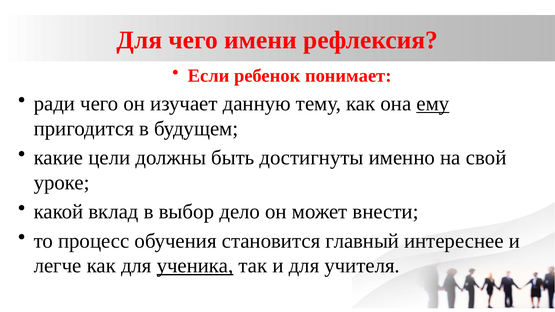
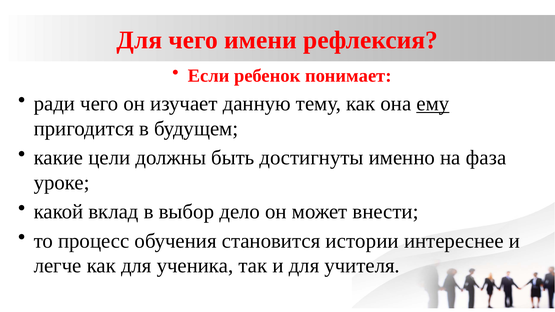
свой: свой -> фаза (486, 158)
главный: главный -> истории (362, 241)
ученика underline: present -> none (195, 266)
